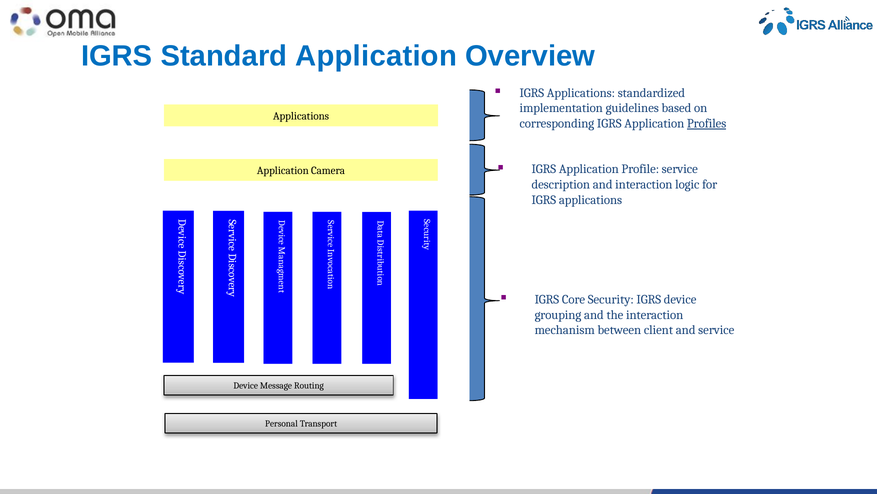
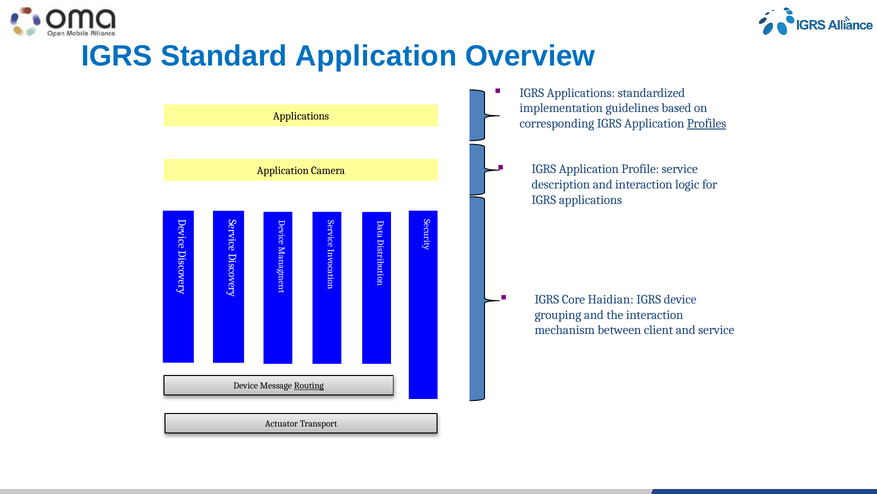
Security: Security -> Haidian (611, 299)
Routing underline: none -> present (309, 385)
Personal: Personal -> Actuator (281, 423)
